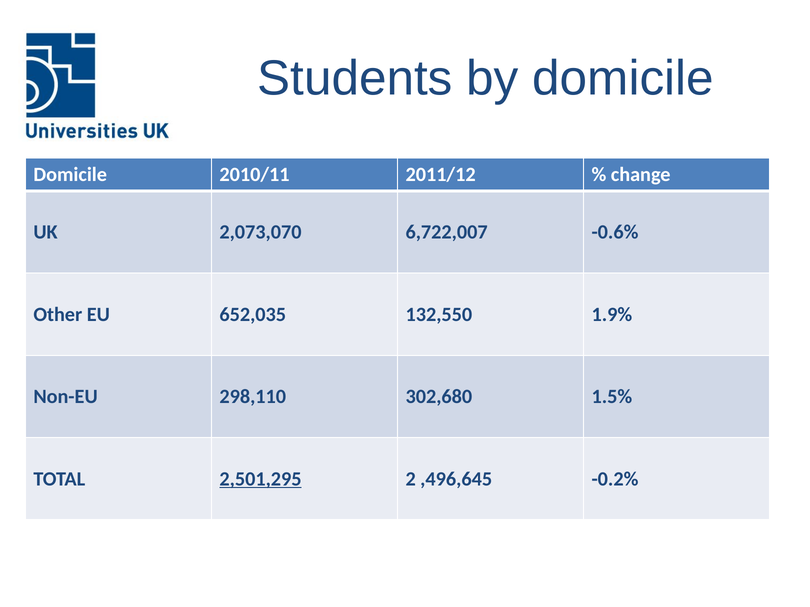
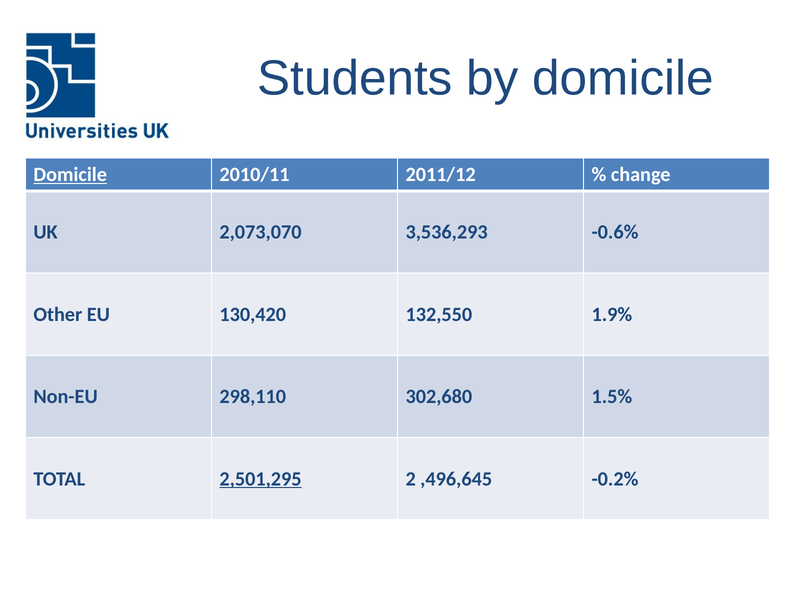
Domicile underline: none -> present (70, 175)
6,722,007: 6,722,007 -> 3,536,293 (447, 232)
652,035: 652,035 -> 130,420 (253, 315)
